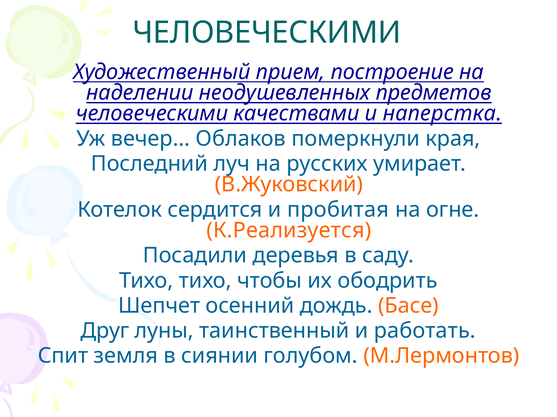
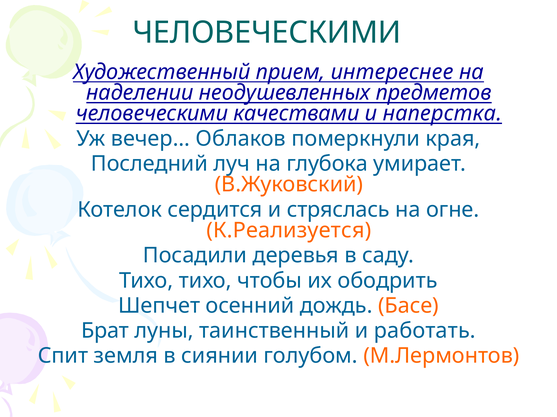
построение: построение -> интереснее (392, 72)
русских: русских -> глубока (327, 164)
пробитая: пробитая -> стряслась (338, 210)
Друг: Друг -> Брат (105, 331)
